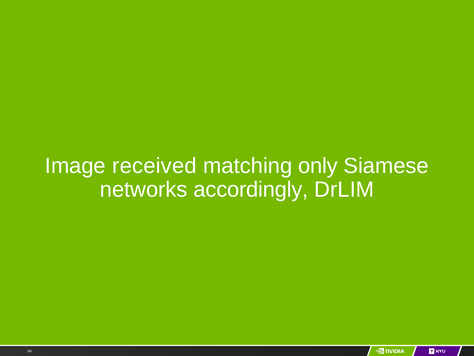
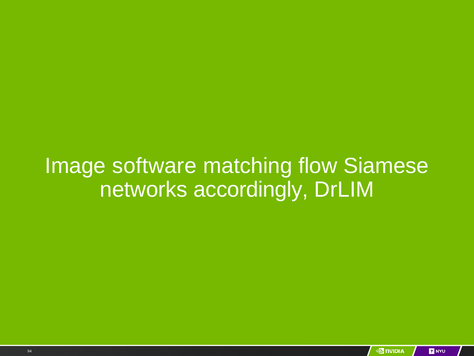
received: received -> software (154, 166)
only: only -> flow (318, 166)
